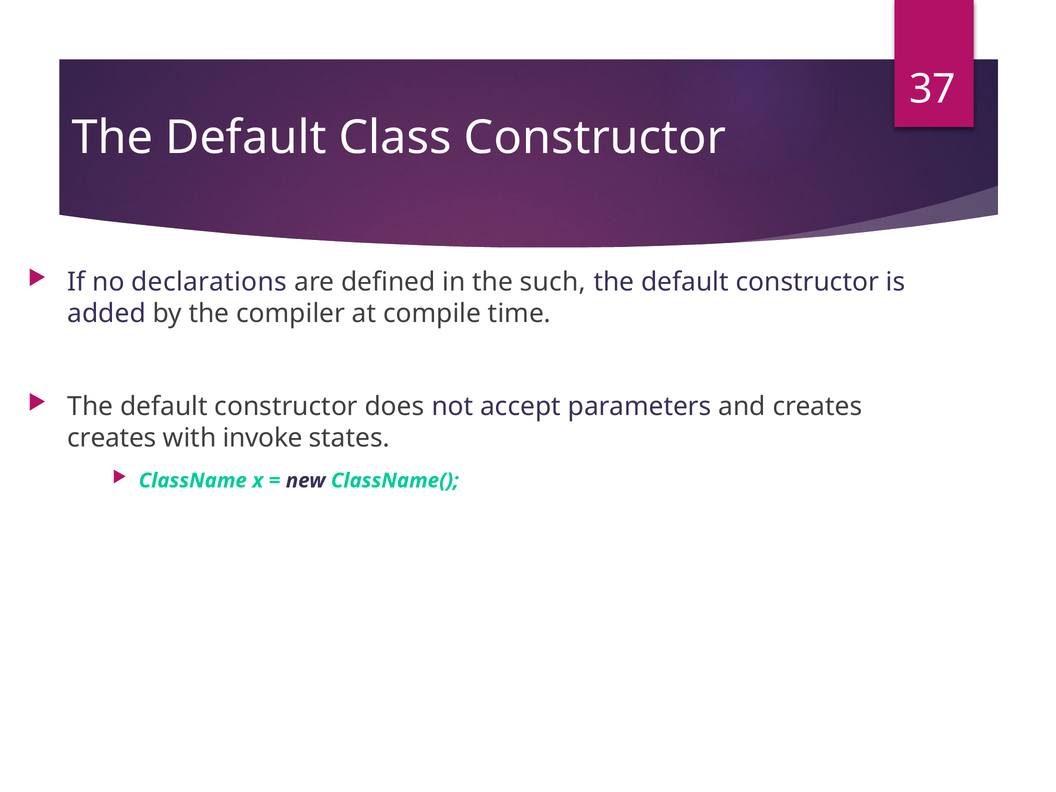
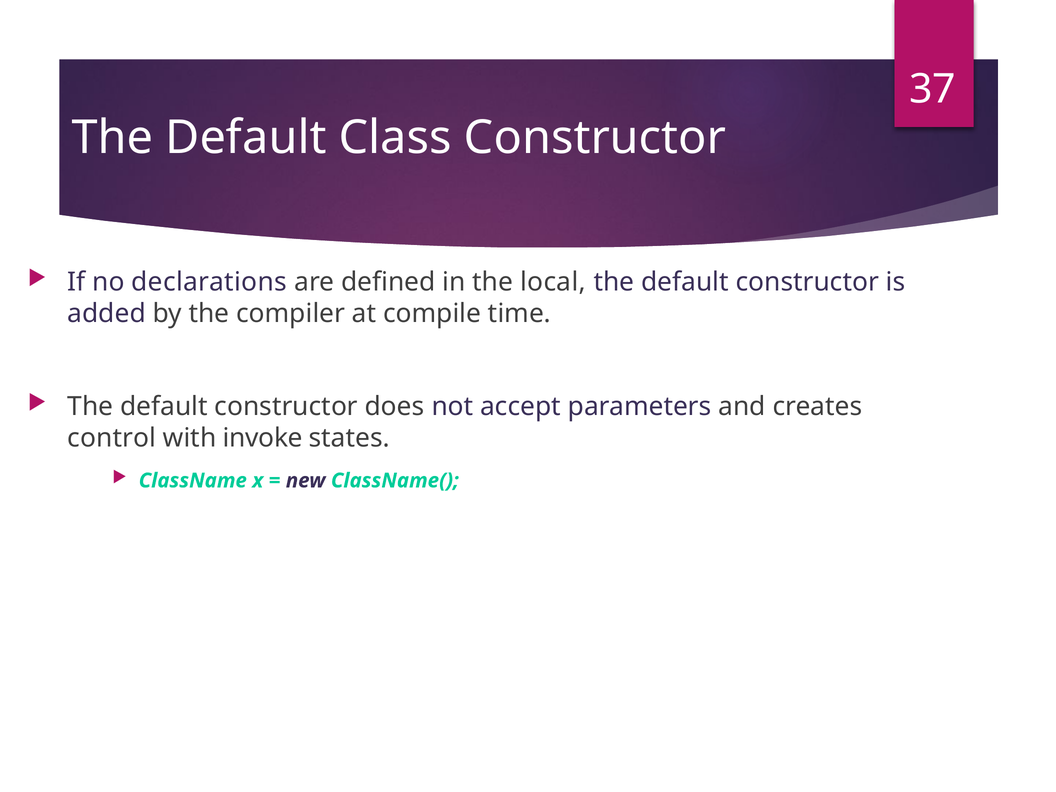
such: such -> local (553, 282)
creates: creates -> control (112, 438)
